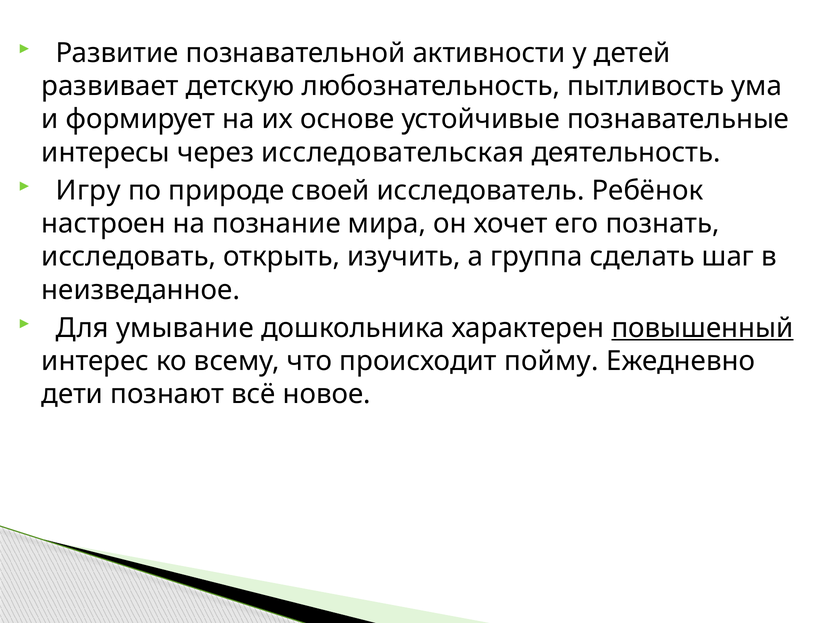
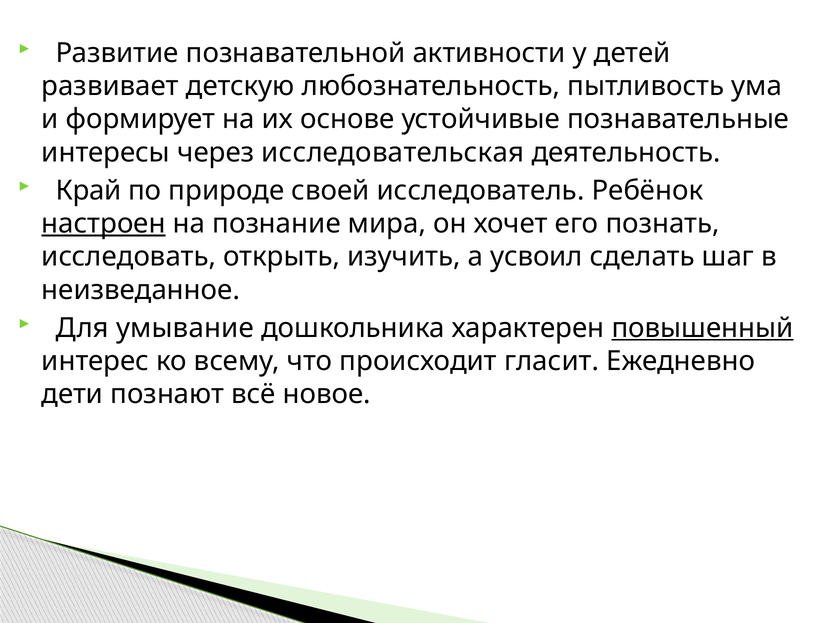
Игру: Игру -> Край (88, 190)
настроен underline: none -> present (104, 223)
группа: группа -> усвоил (536, 257)
пойму: пойму -> гласит (552, 361)
